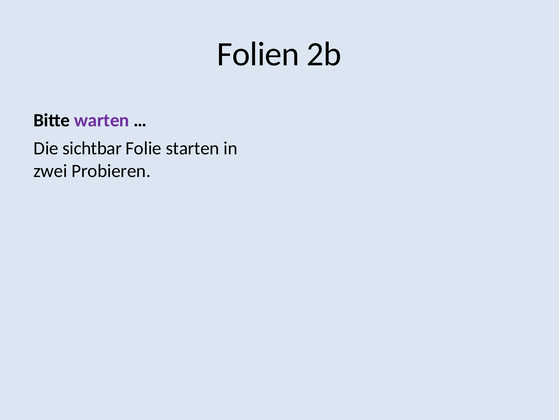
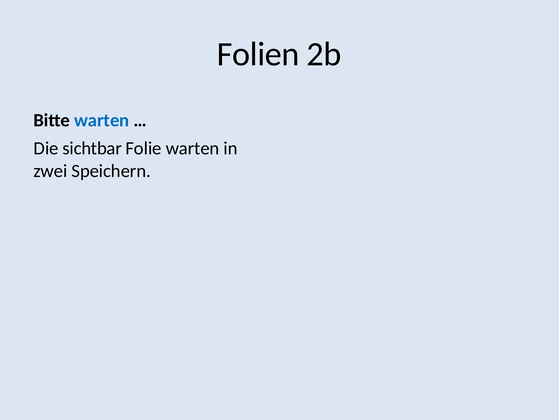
warten colour: purple -> blue (102, 120)
Folie starten: starten -> warten (193, 148)
Probieren: Probieren -> Speichern (111, 171)
